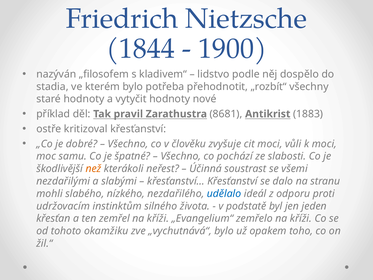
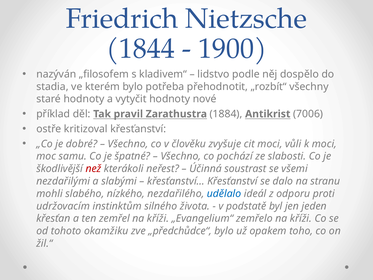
8681: 8681 -> 1884 (226, 114)
1883: 1883 -> 7006 (308, 114)
než colour: orange -> red (93, 169)
„vychutnává“: „vychutnává“ -> „předchůdce“ (180, 231)
